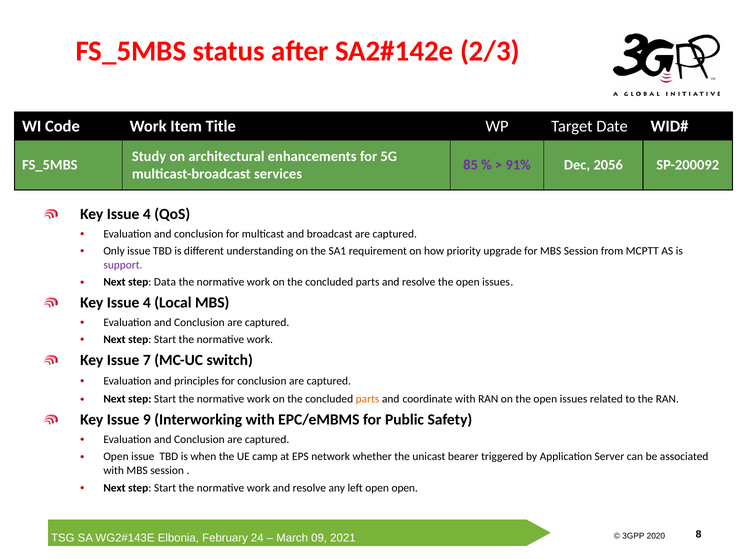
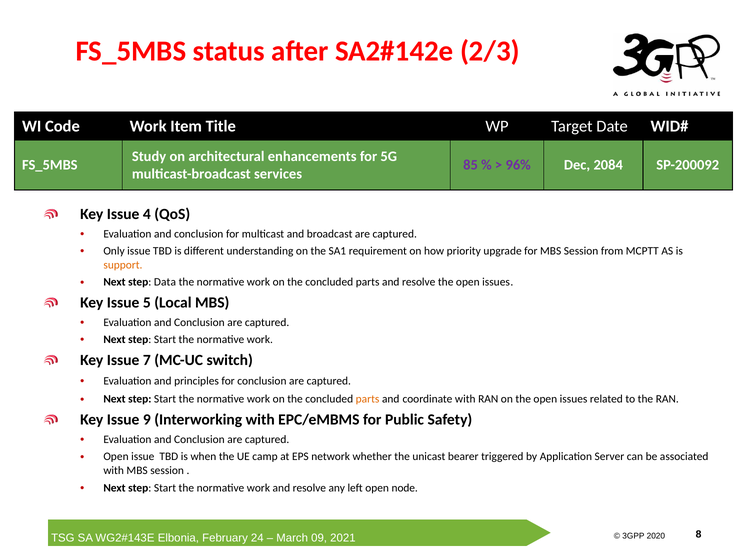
91%: 91% -> 96% (518, 165)
2056: 2056 -> 2084 (608, 165)
support colour: purple -> orange (123, 265)
4: 4 -> 5 (147, 303)
open open: open -> node (405, 488)
